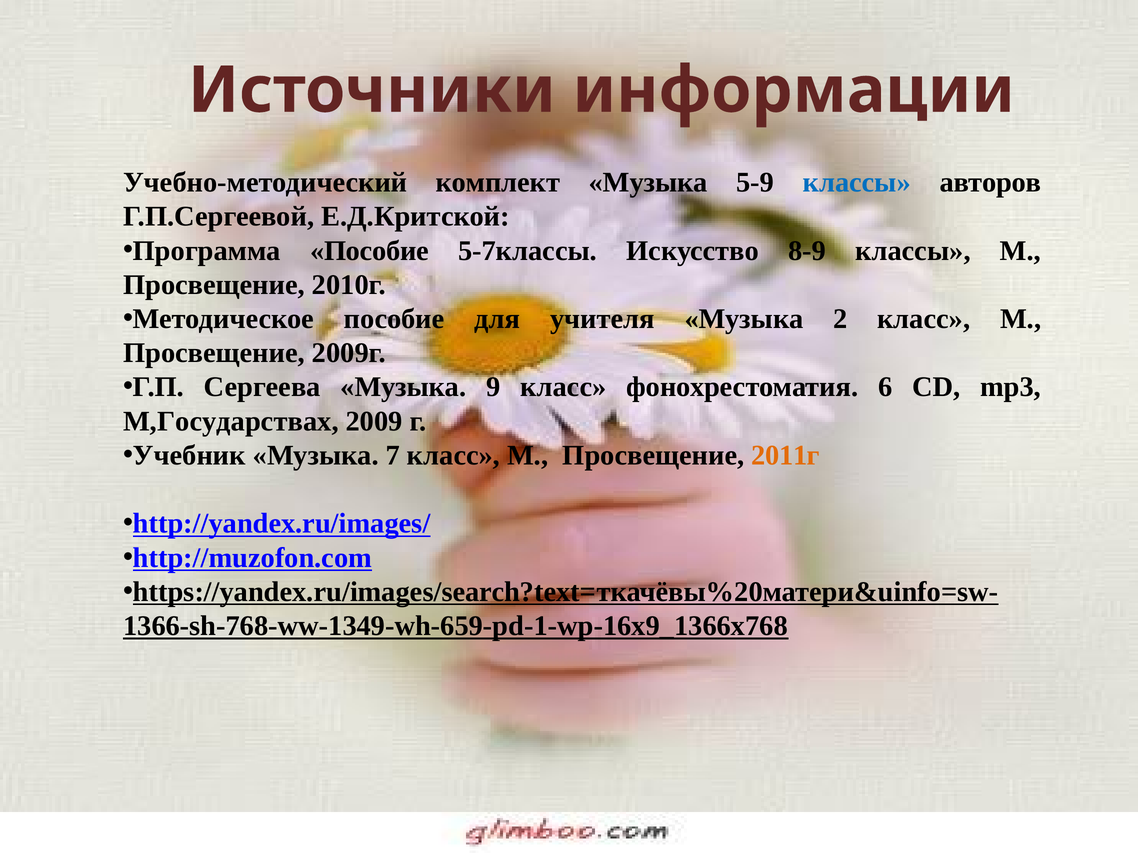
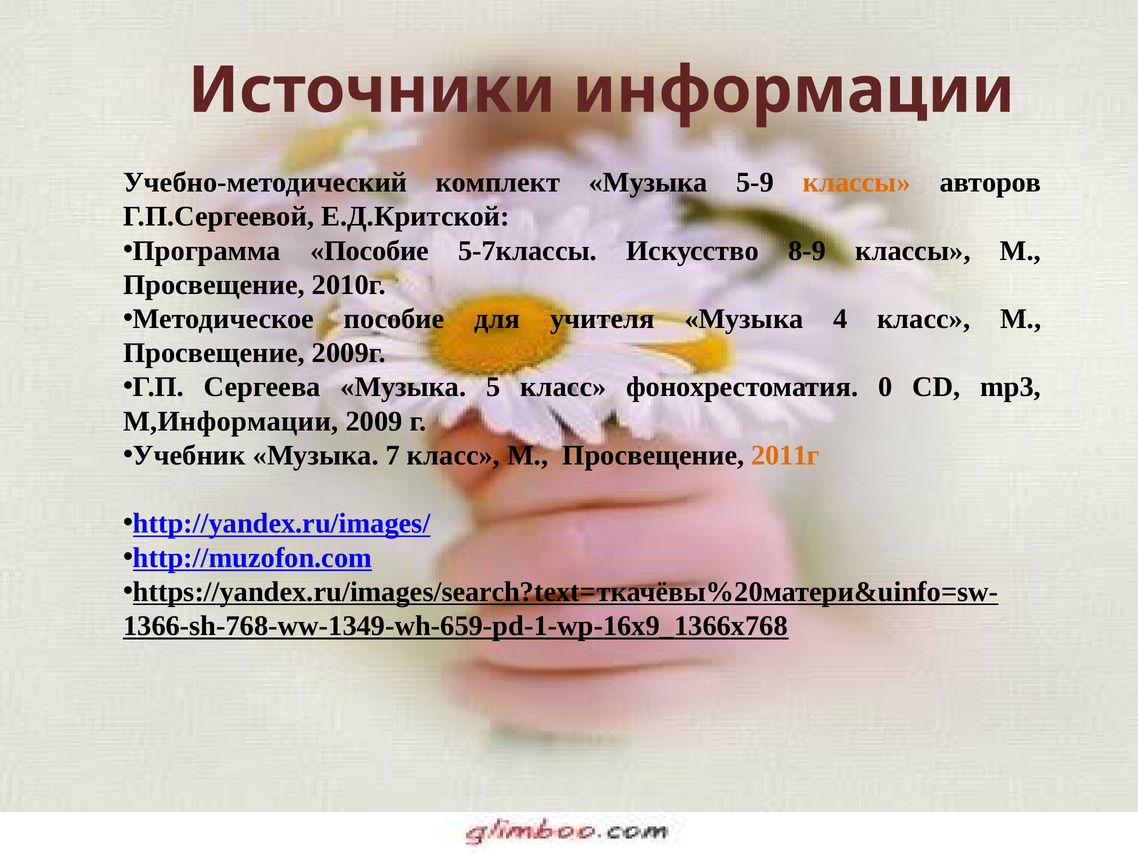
классы colour: blue -> orange (857, 183)
2: 2 -> 4 (840, 319)
9: 9 -> 5 (493, 387)
6: 6 -> 0 (885, 387)
М,Государствах: М,Государствах -> М,Информации (231, 421)
